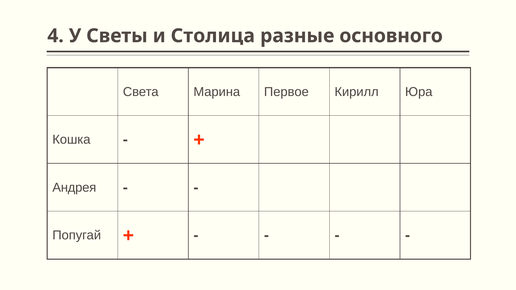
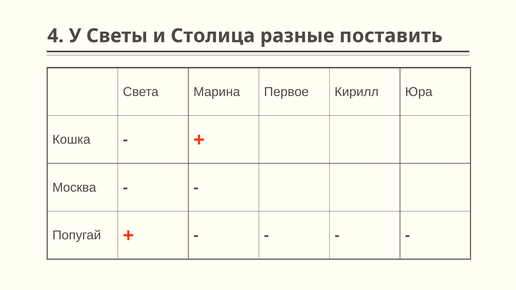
основного: основного -> поставить (391, 36)
Андрея: Андрея -> Москва (74, 188)
